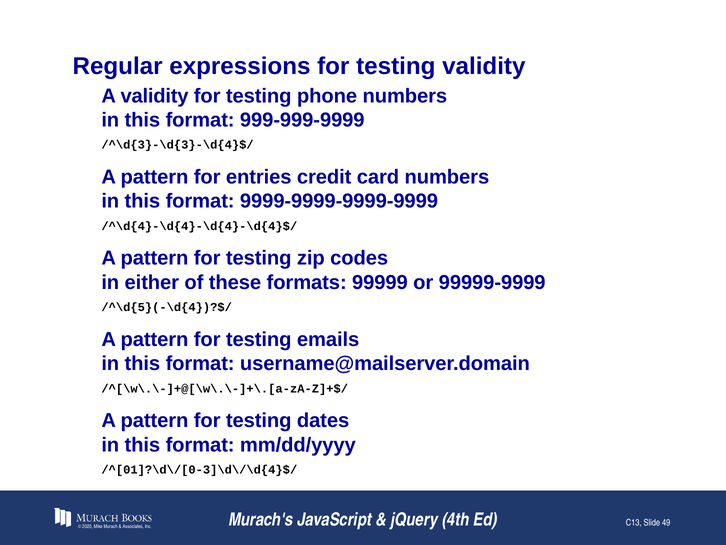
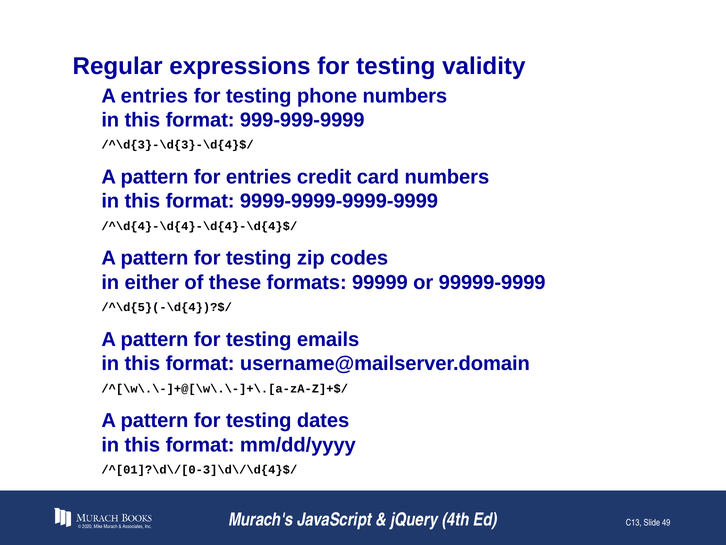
A validity: validity -> entries (154, 96)
